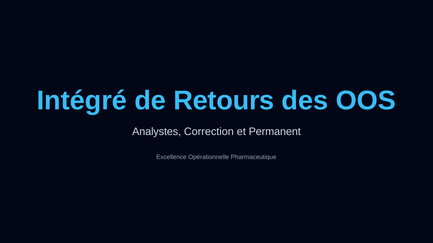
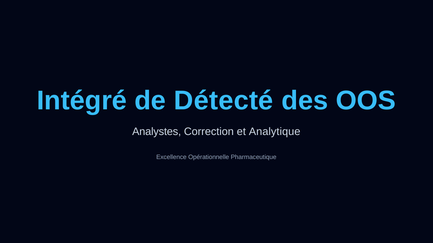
Retours: Retours -> Détecté (224, 101)
Permanent: Permanent -> Analytique (275, 132)
